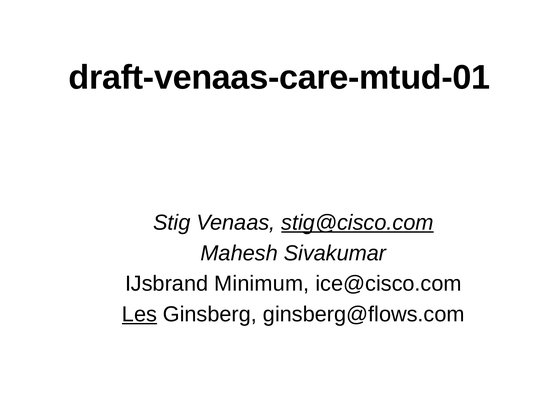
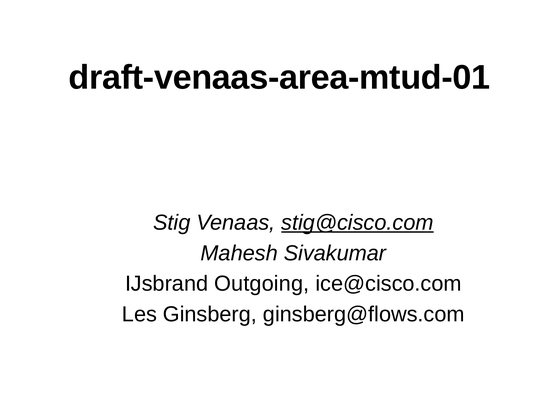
draft-venaas-care-mtud-01: draft-venaas-care-mtud-01 -> draft-venaas-area-mtud-01 (279, 77)
Minimum: Minimum -> Outgoing (262, 283)
Les underline: present -> none (139, 314)
